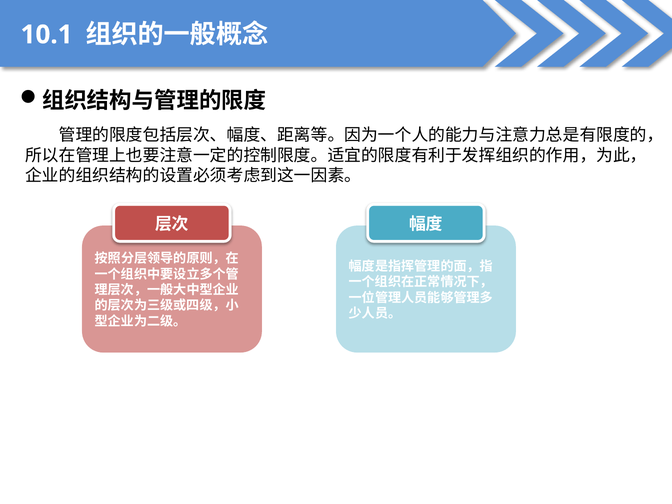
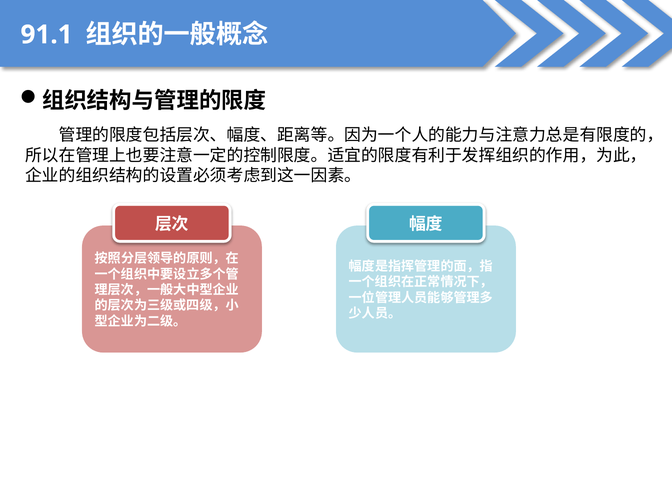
10.1: 10.1 -> 91.1 (47, 35)
